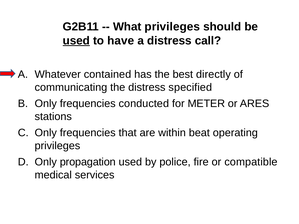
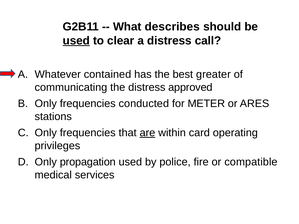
What privileges: privileges -> describes (172, 27)
have: have -> clear (121, 41)
directly: directly -> greater (213, 74)
specified: specified -> approved (190, 87)
are underline: none -> present (147, 133)
beat: beat -> card (199, 133)
